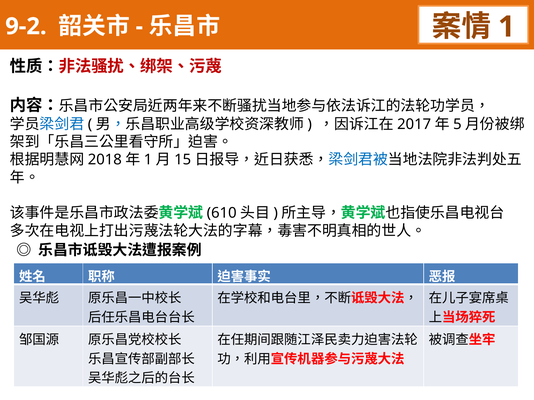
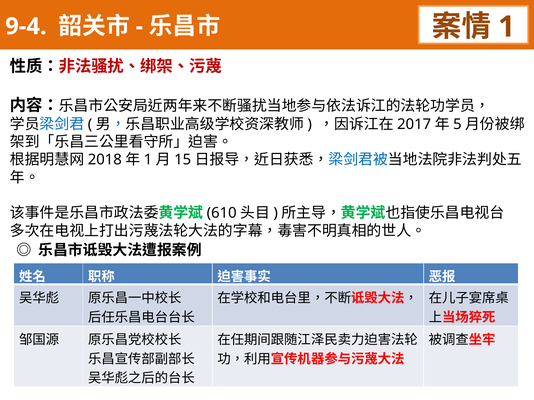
9-2: 9-2 -> 9-4 (26, 26)
